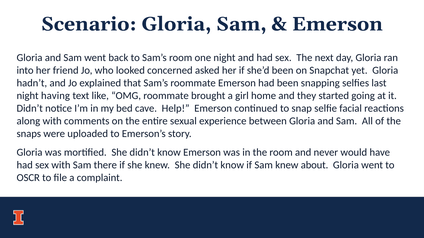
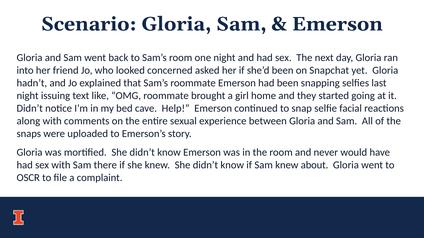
having: having -> issuing (56, 96)
